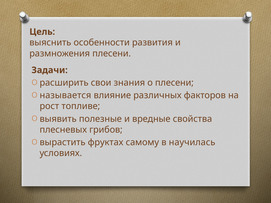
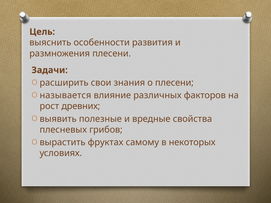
топливе: топливе -> древних (81, 106)
научилась: научилась -> некоторых (192, 142)
